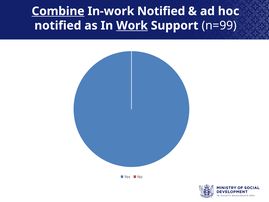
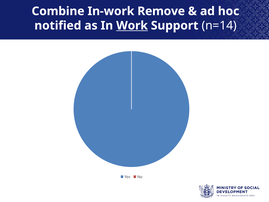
Combine underline: present -> none (58, 11)
In-work Notified: Notified -> Remove (161, 11)
n=99: n=99 -> n=14 (219, 26)
